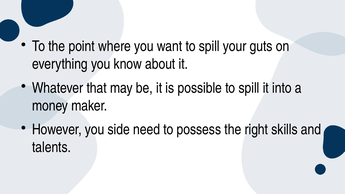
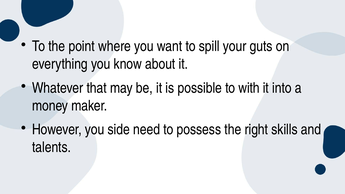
possible to spill: spill -> with (249, 88)
